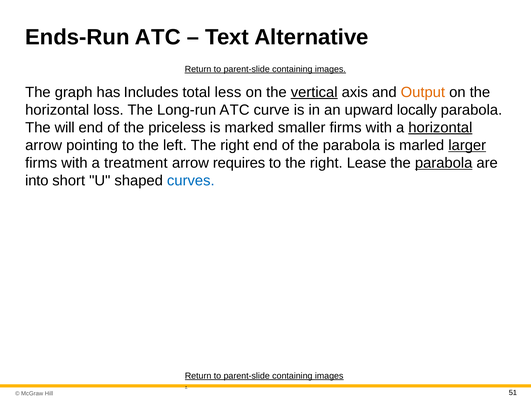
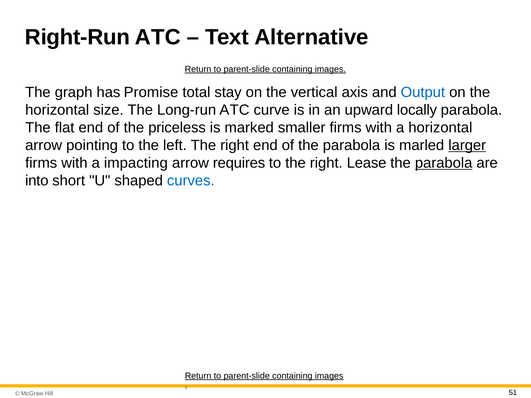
Ends-Run: Ends-Run -> Right-Run (77, 37)
Includes: Includes -> Promise (151, 92)
less: less -> stay (228, 92)
vertical underline: present -> none (314, 92)
Output colour: orange -> blue (423, 92)
loss: loss -> size (108, 110)
will: will -> flat (65, 128)
horizontal underline: present -> none (440, 128)
treatment: treatment -> impacting (136, 163)
